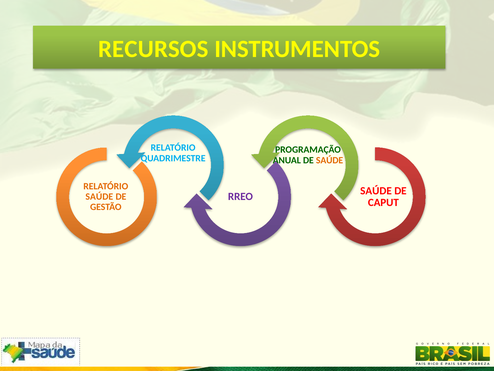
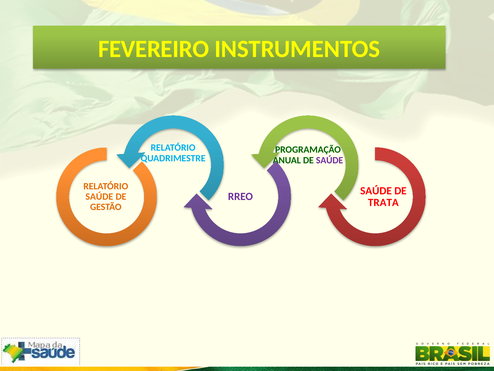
RECURSOS: RECURSOS -> FEVEREIRO (154, 49)
SAÚDE colour: orange -> purple (330, 160)
CAPUT: CAPUT -> TRATA (383, 202)
